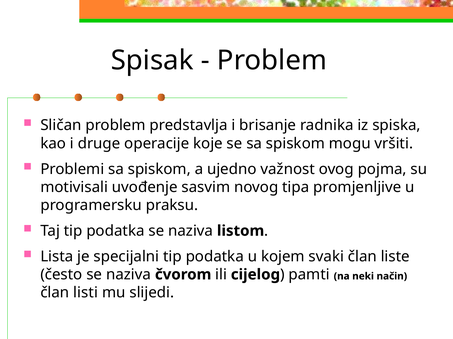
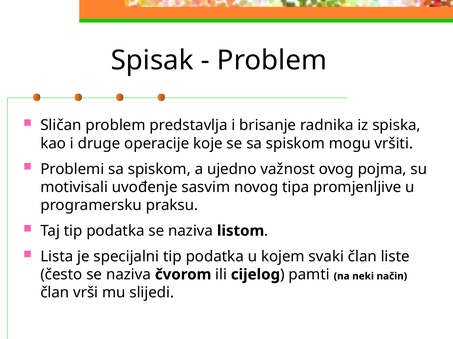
listi: listi -> vrši (86, 293)
